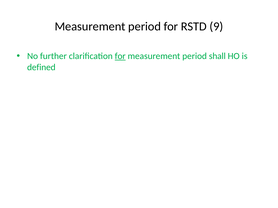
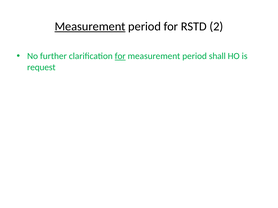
Measurement underline: none -> present (90, 27)
9: 9 -> 2 (216, 27)
defined: defined -> request (41, 67)
